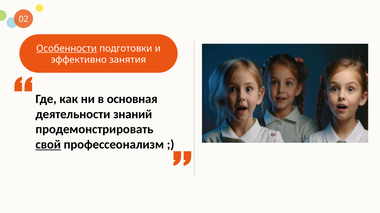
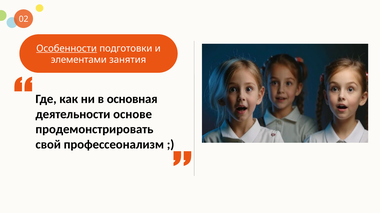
эффективно: эффективно -> элементами (79, 60)
знаний: знаний -> основе (133, 114)
свой underline: present -> none (48, 145)
